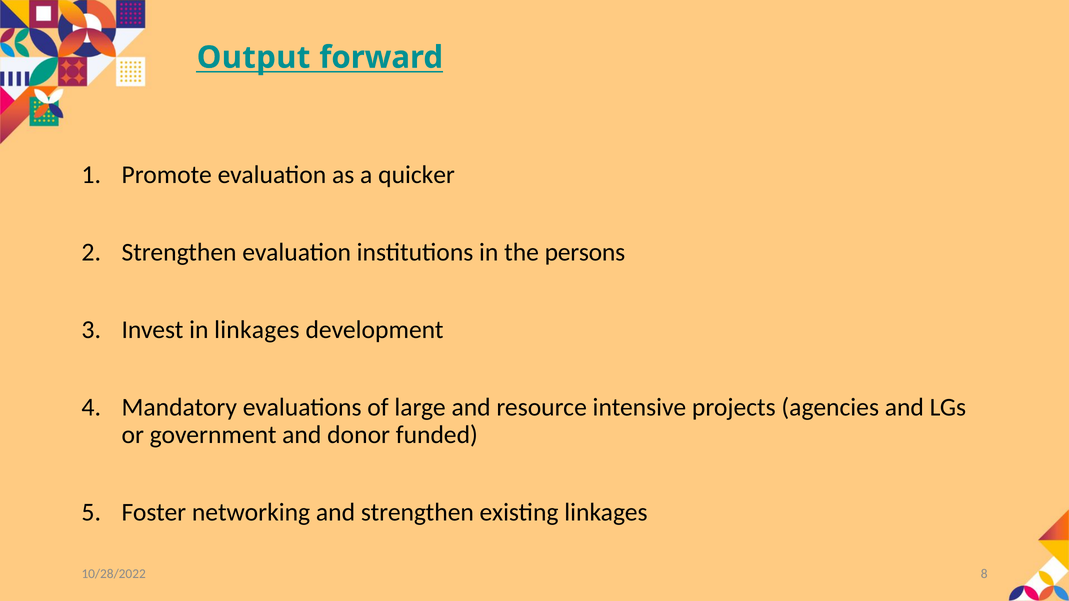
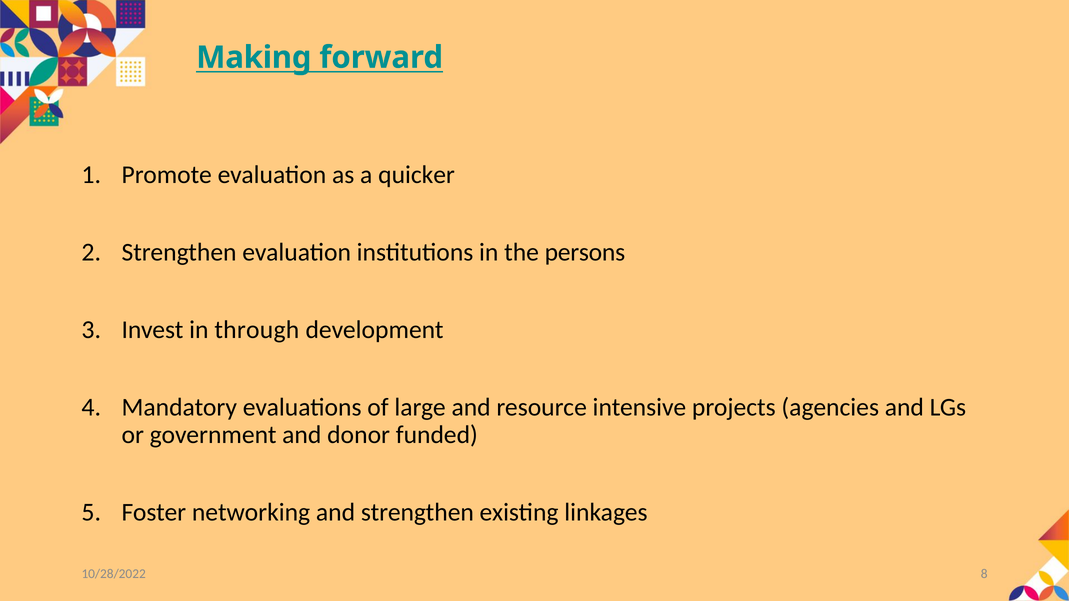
Output: Output -> Making (254, 58)
in linkages: linkages -> through (257, 330)
